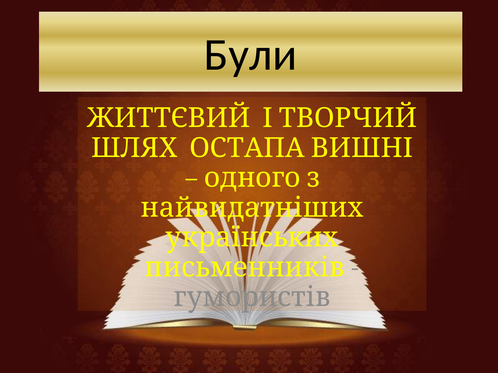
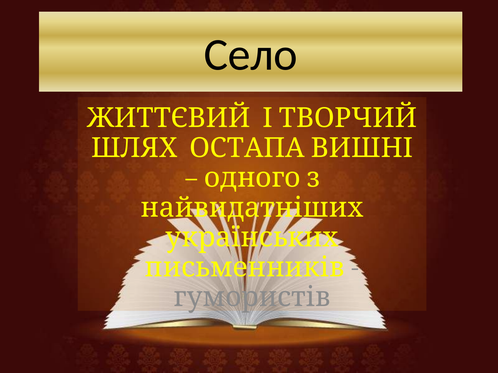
Були: Були -> Село (251, 55)
